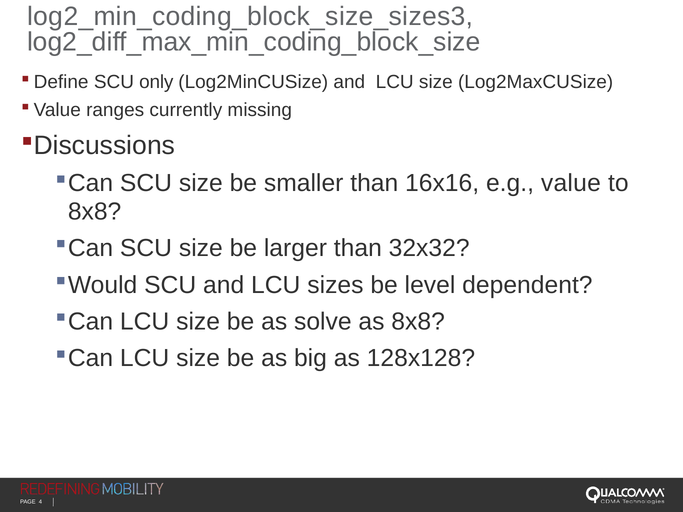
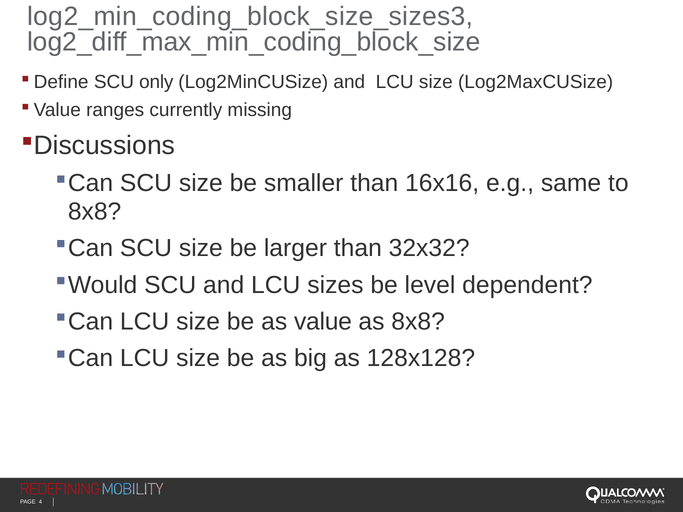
value: value -> same (571, 183)
solve: solve -> value (323, 322)
